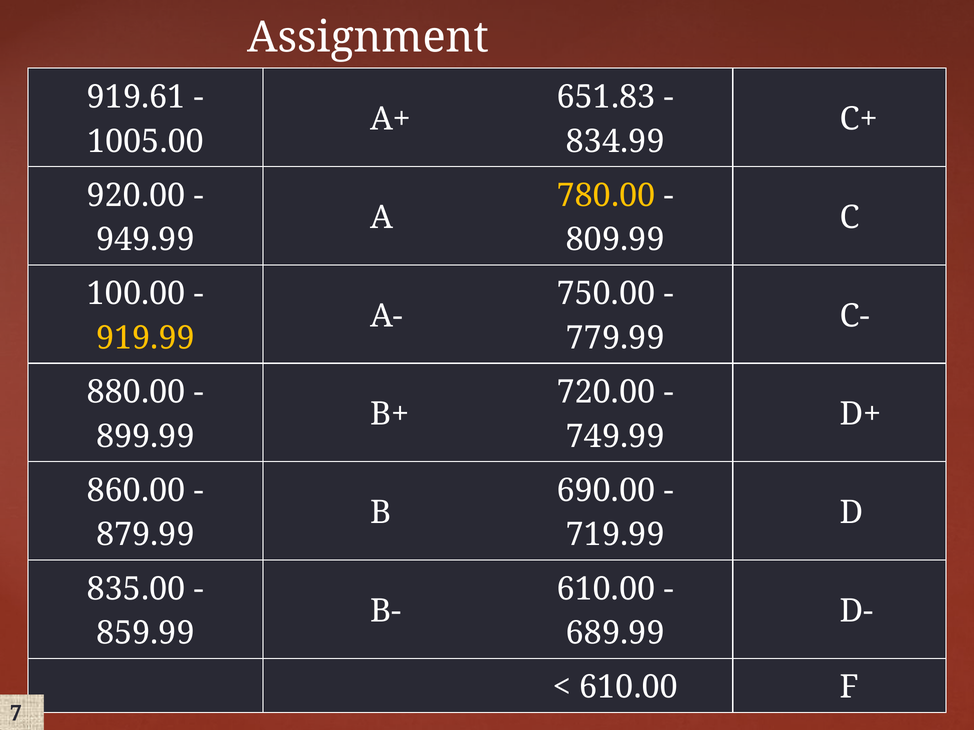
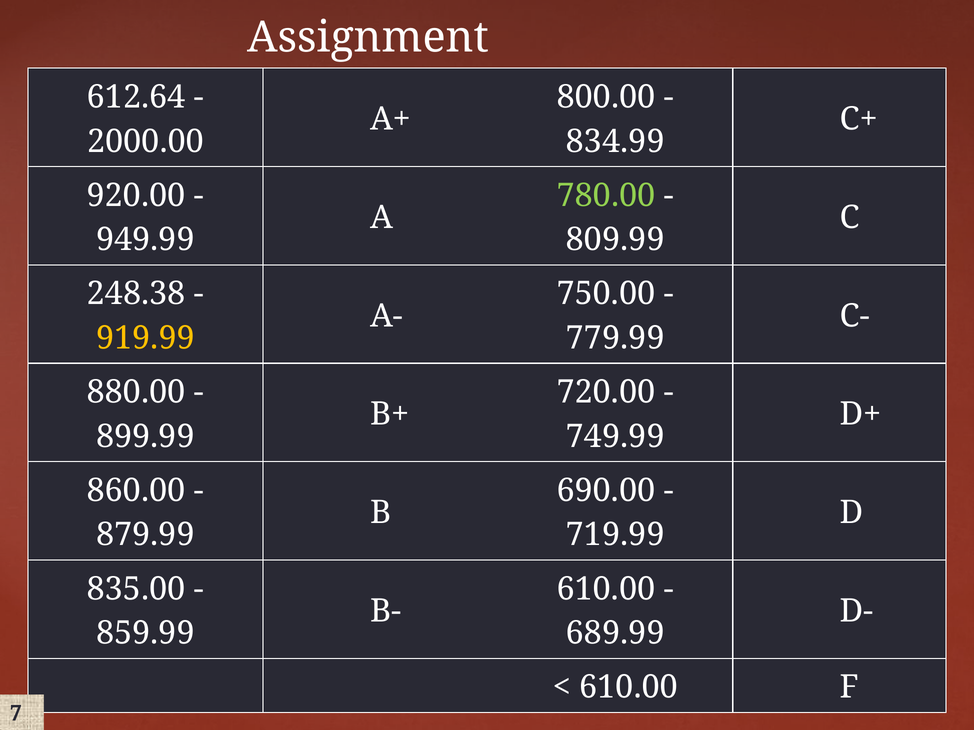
919.61: 919.61 -> 612.64 (136, 97)
651.83: 651.83 -> 800.00 (606, 97)
1005.00: 1005.00 -> 2000.00 (145, 141)
780.00 colour: yellow -> light green (606, 196)
100.00: 100.00 -> 248.38 (136, 294)
